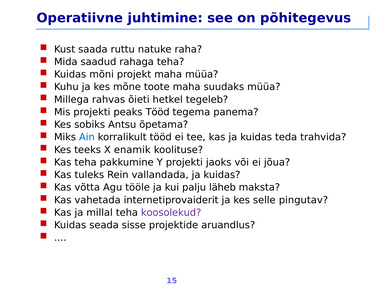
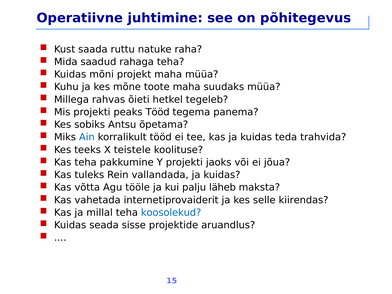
enamik: enamik -> teistele (132, 150)
pingutav: pingutav -> kiirendas (304, 200)
koosolekud colour: purple -> blue (171, 213)
